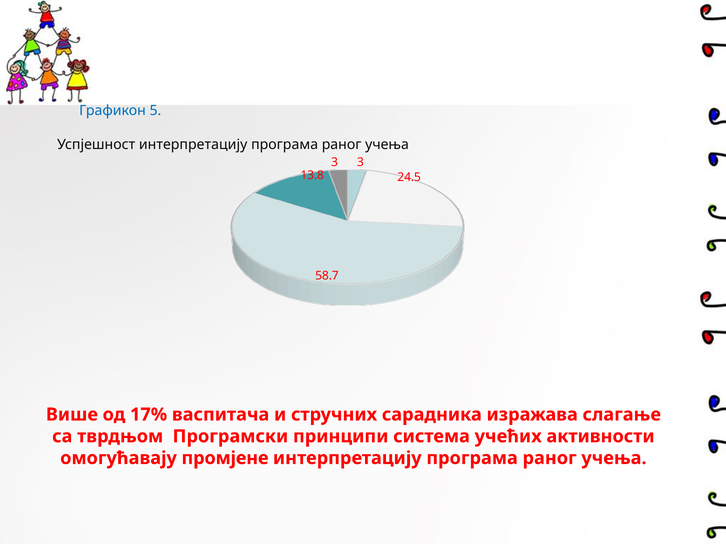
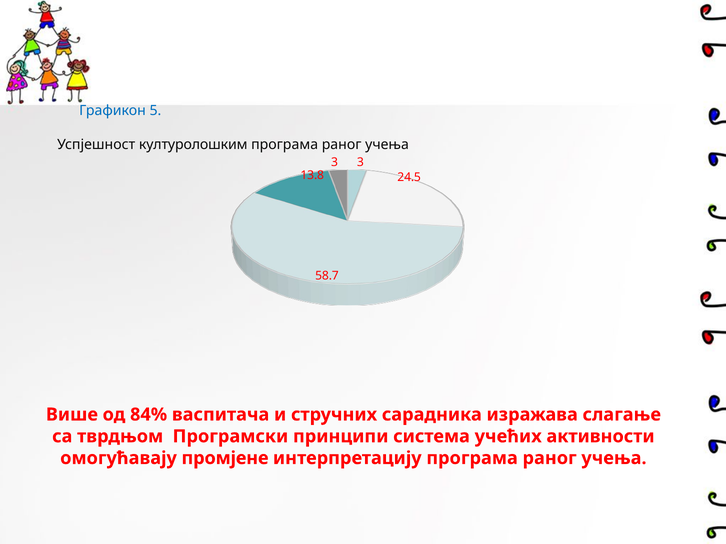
Успјешност интерпретацију: интерпретацију -> културолошким (193, 145)
17%: 17% -> 84% (149, 415)
